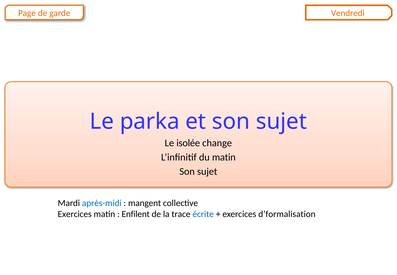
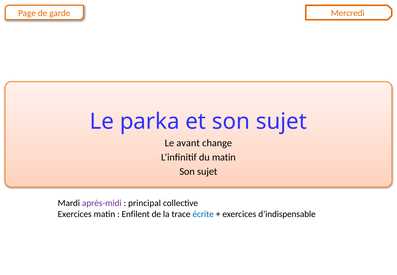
Vendredi: Vendredi -> Mercredi (348, 13)
isolée: isolée -> avant (188, 143)
après-midi colour: blue -> purple (102, 203)
mangent: mangent -> principal (145, 203)
d’formalisation: d’formalisation -> d’indispensable (287, 214)
